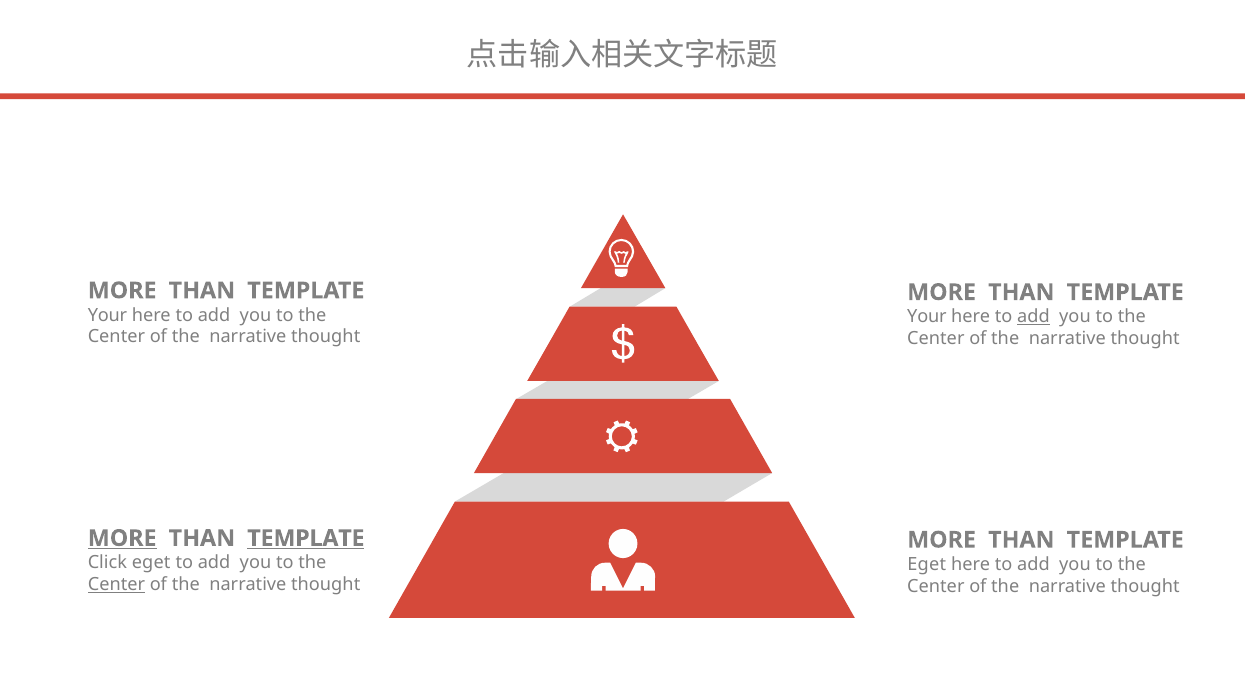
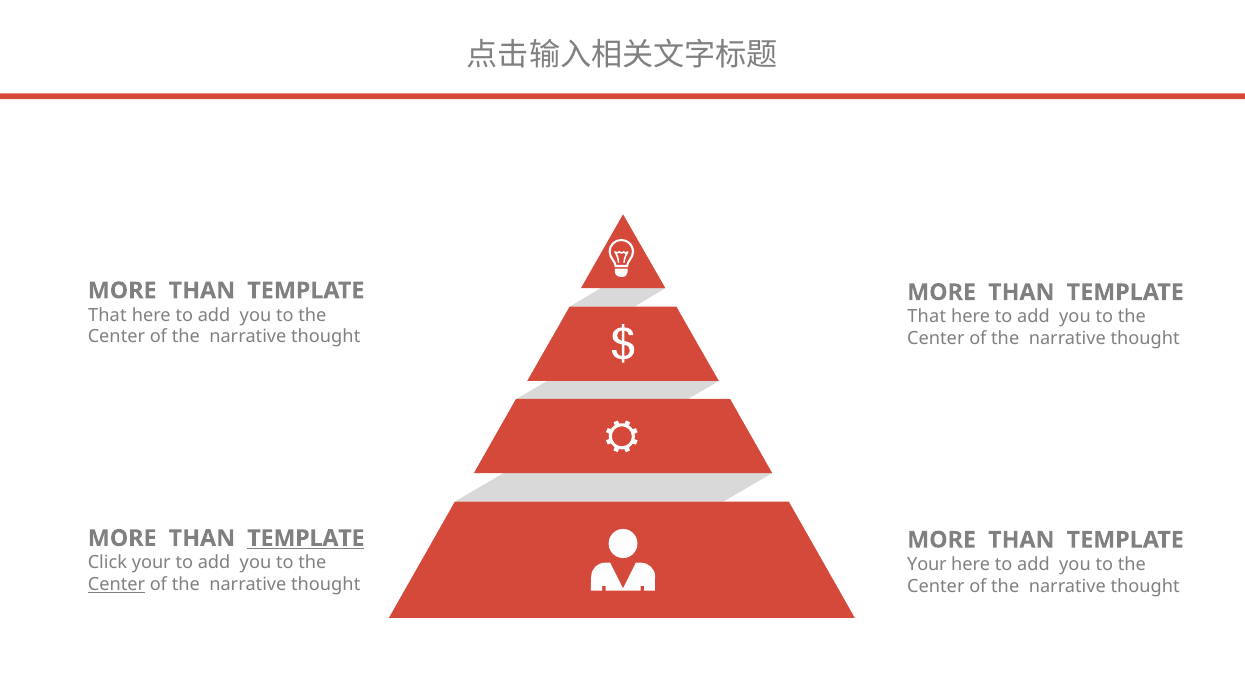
Your: Your -> That (107, 315)
Your: Your -> That (927, 317)
add underline: present -> none (1033, 317)
MORE underline: present -> none (122, 539)
Click eget: eget -> your (151, 563)
Eget: Eget -> Your (927, 565)
